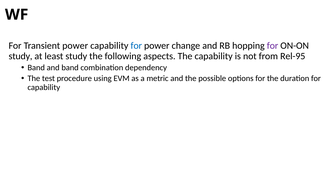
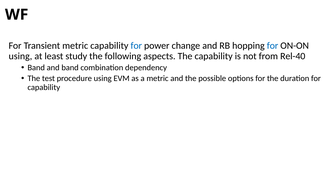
Transient power: power -> metric (75, 46)
for colour: purple -> blue (273, 46)
study: study -> using (20, 56)
Rel-95: Rel-95 -> Rel-40 (293, 56)
